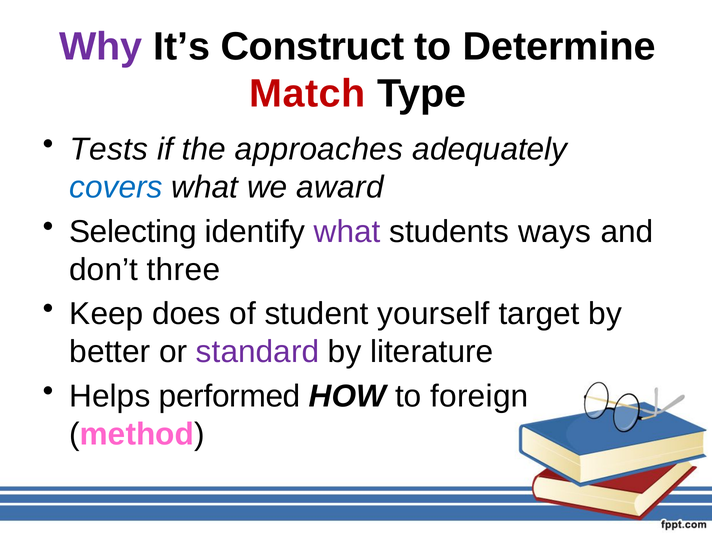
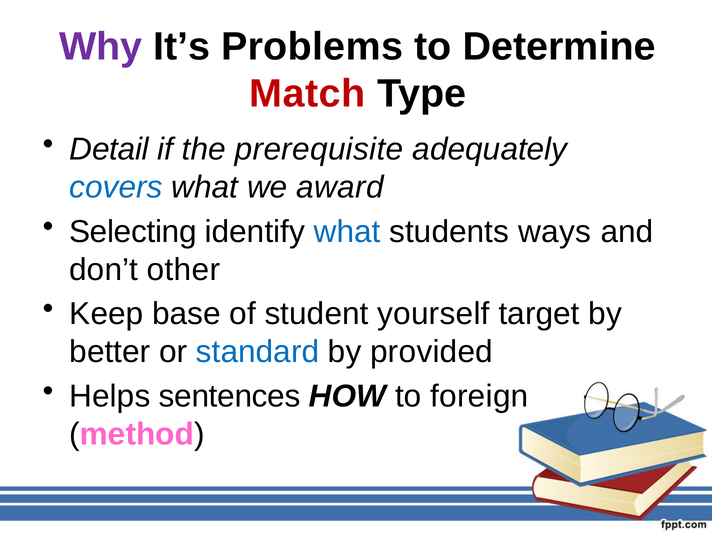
Construct: Construct -> Problems (312, 46)
Tests: Tests -> Detail (109, 149)
approaches: approaches -> prerequisite (319, 149)
what colour: purple -> blue (347, 232)
three: three -> other (184, 270)
does: does -> base (186, 314)
standard colour: purple -> blue (258, 352)
literature: literature -> provided (432, 352)
performed: performed -> sentences (230, 396)
